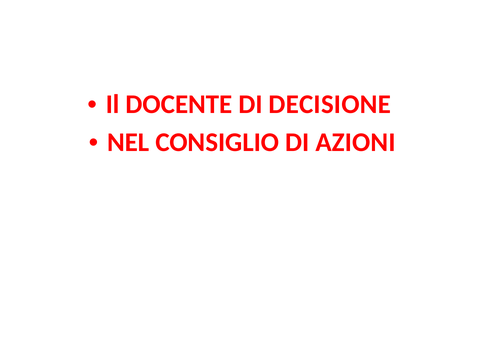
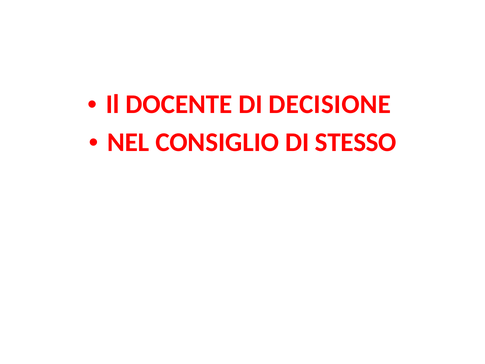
AZIONI: AZIONI -> STESSO (356, 142)
